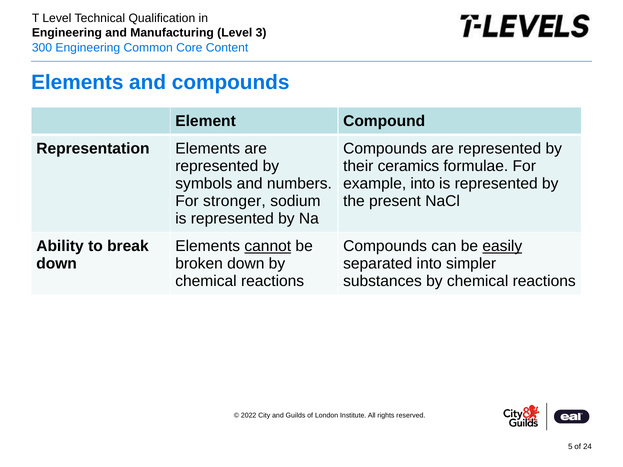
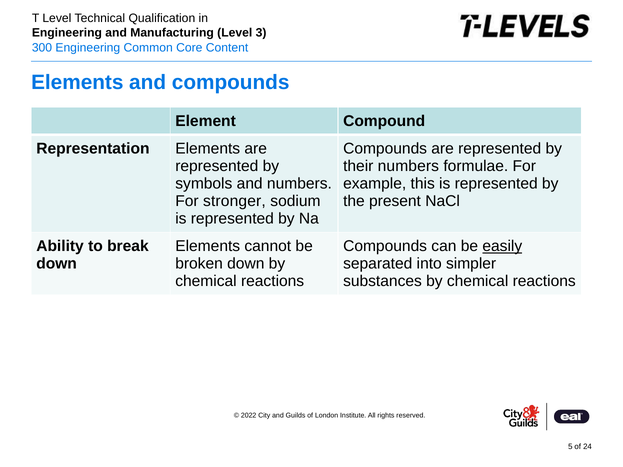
their ceramics: ceramics -> numbers (408, 166)
example into: into -> this (423, 184)
cannot underline: present -> none (268, 246)
